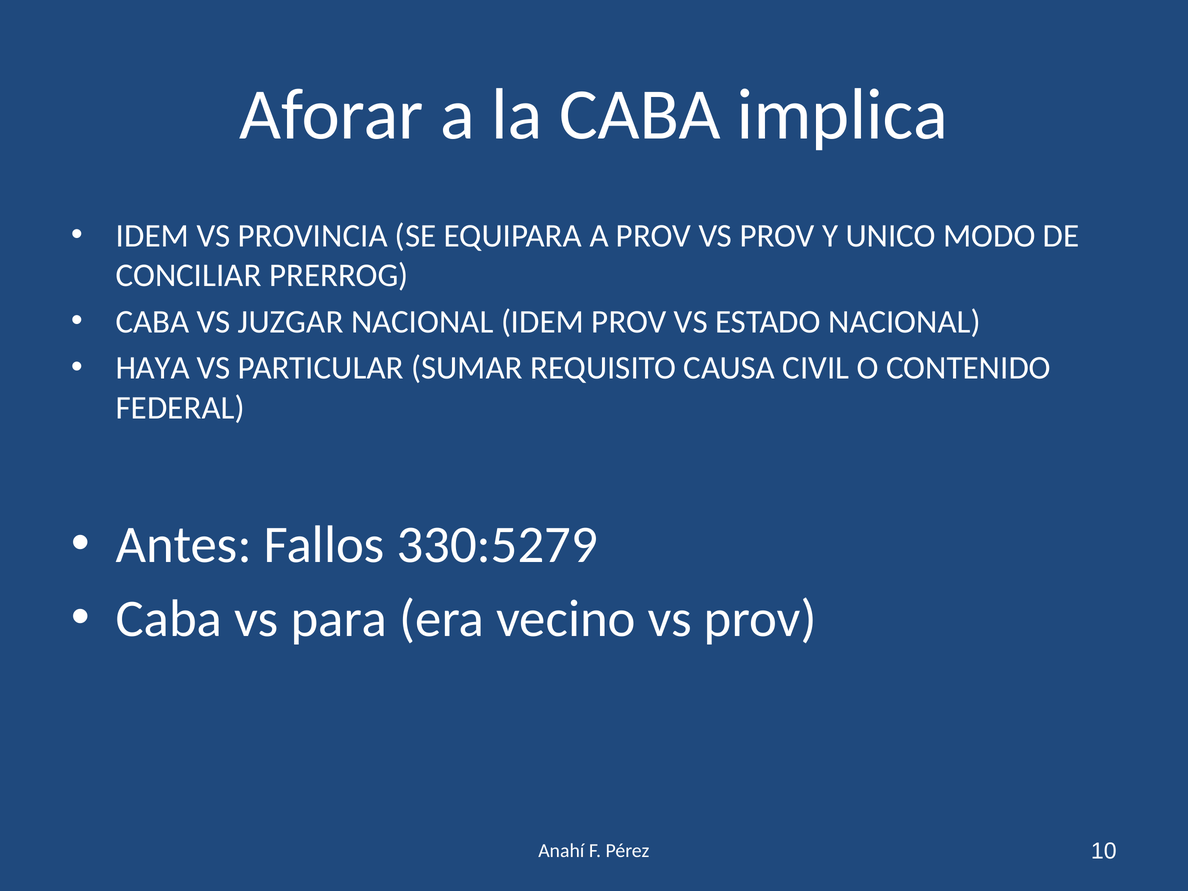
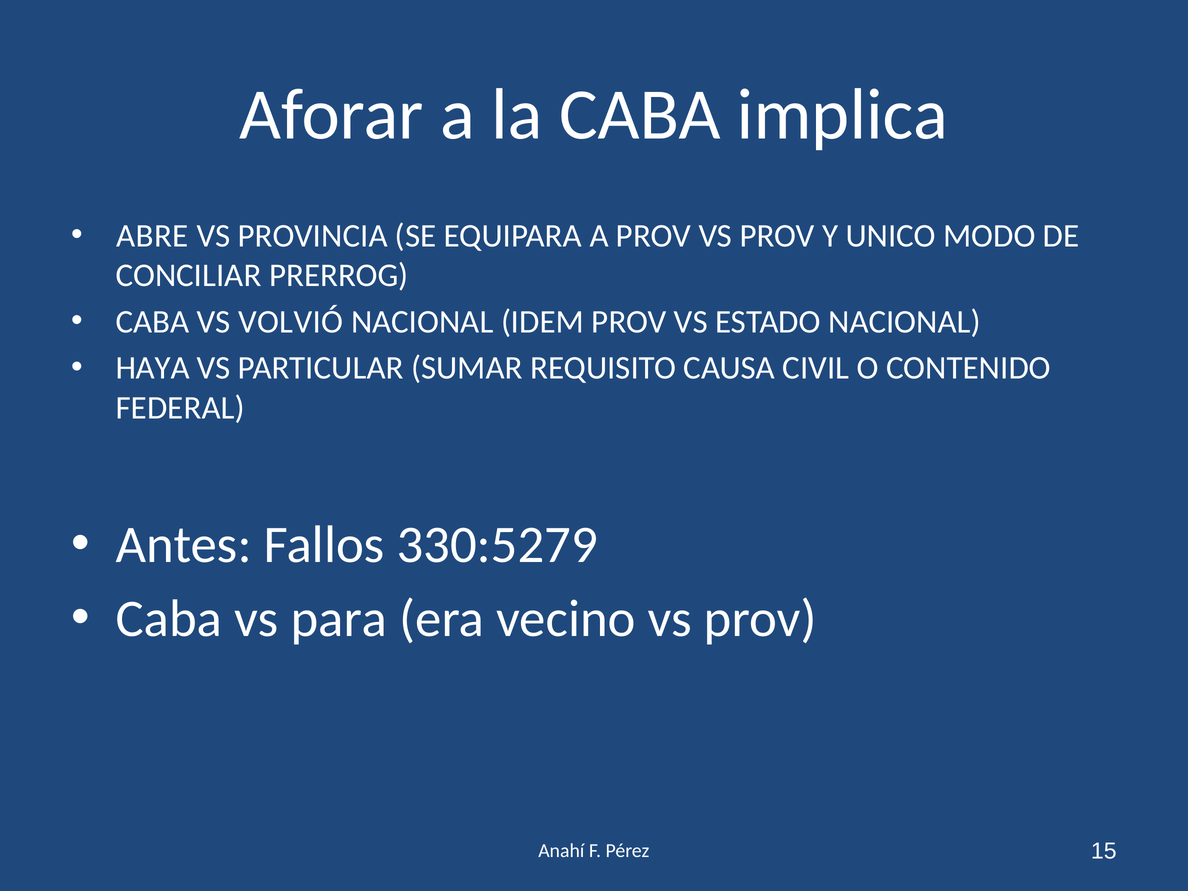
IDEM: IDEM -> ABRE (152, 236)
JUZGAR: JUZGAR -> VOLVIÓ (291, 322)
10: 10 -> 15 (1104, 851)
